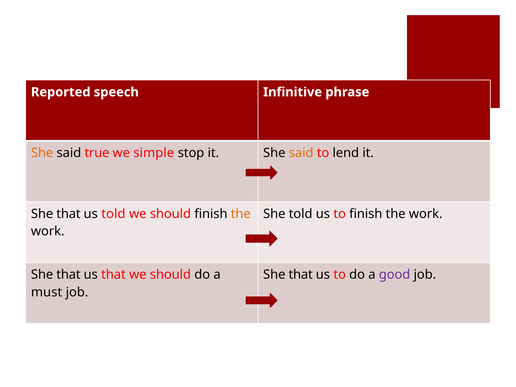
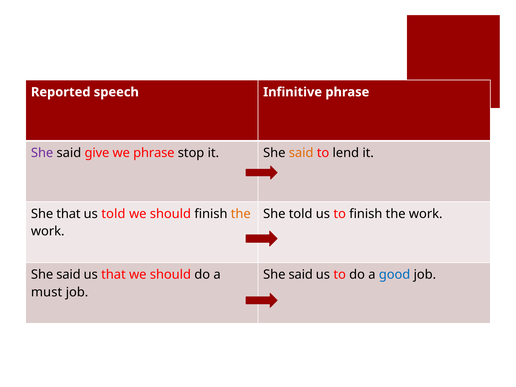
She colour: orange -> purple (42, 153)
true: true -> give (97, 153)
we simple: simple -> phrase (154, 153)
that: that -> said (68, 275)
that: that -> said (301, 275)
good colour: purple -> blue (395, 275)
